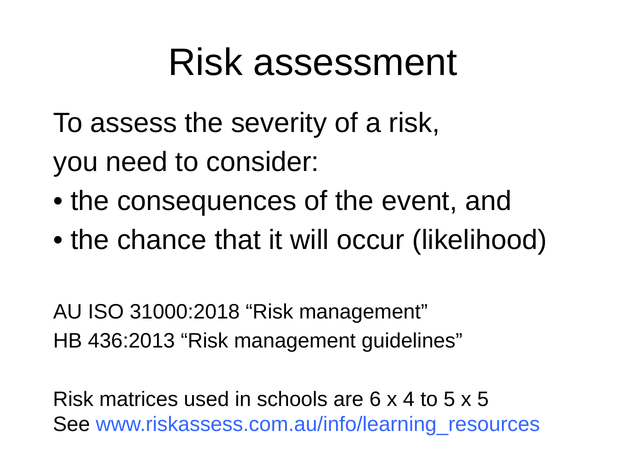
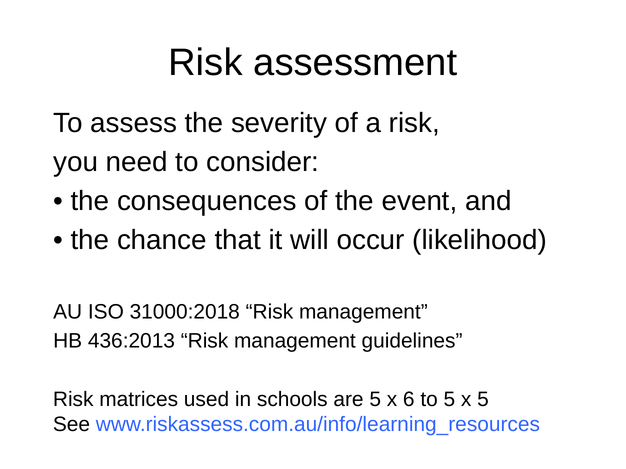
are 6: 6 -> 5 (375, 400)
4: 4 -> 6 (409, 400)
